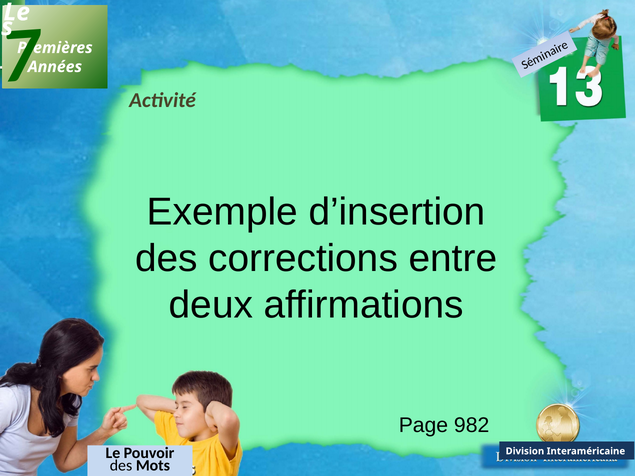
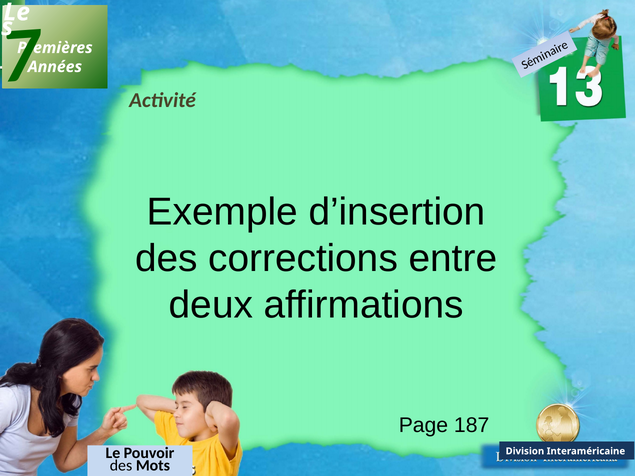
982: 982 -> 187 (472, 425)
